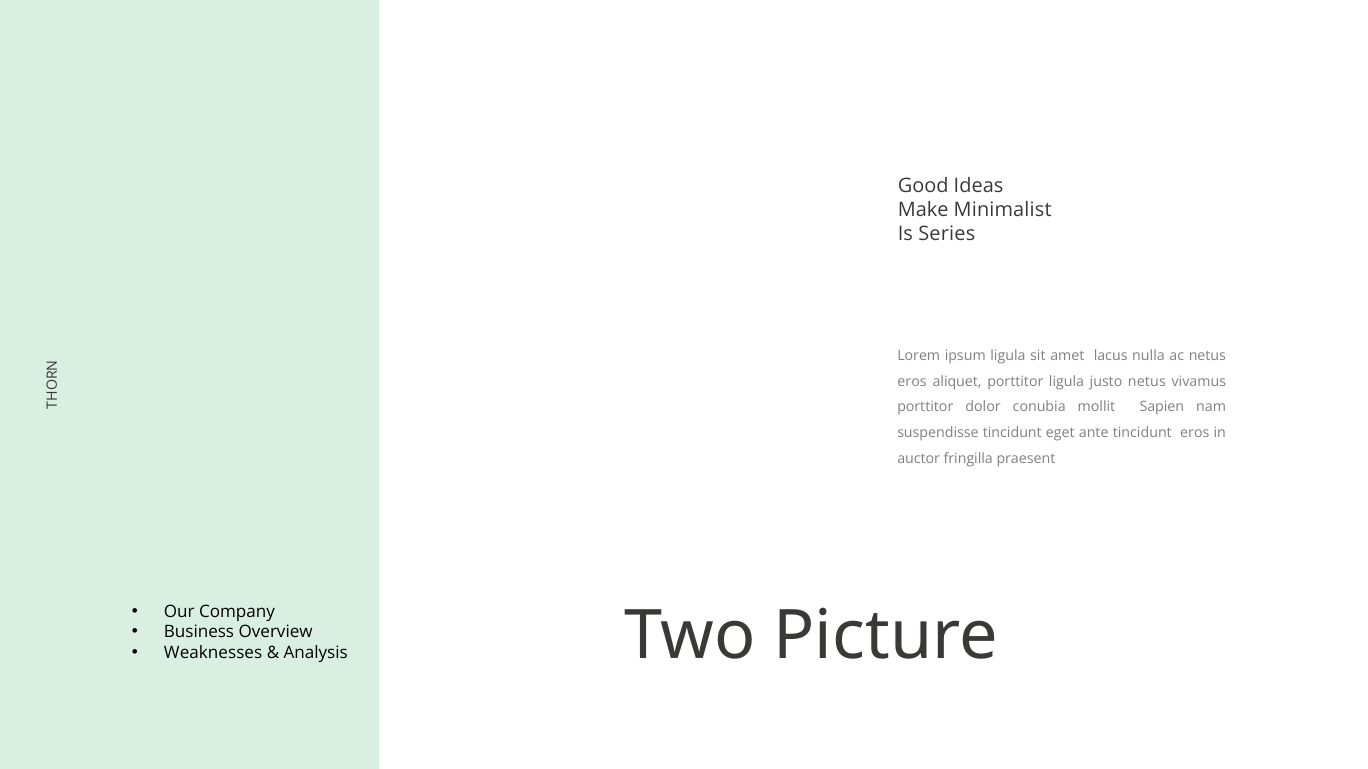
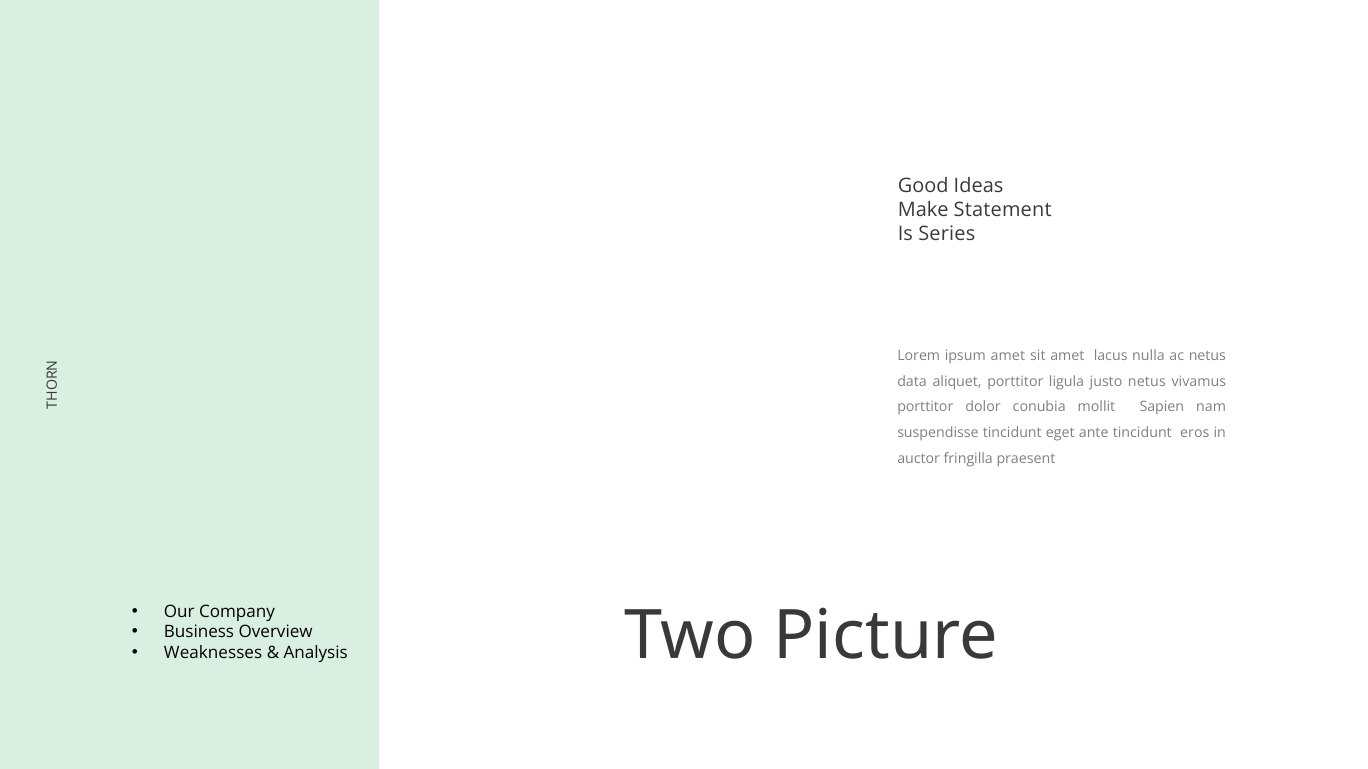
Minimalist: Minimalist -> Statement (1003, 210)
ipsum ligula: ligula -> amet (1008, 356)
eros: eros -> data (912, 382)
